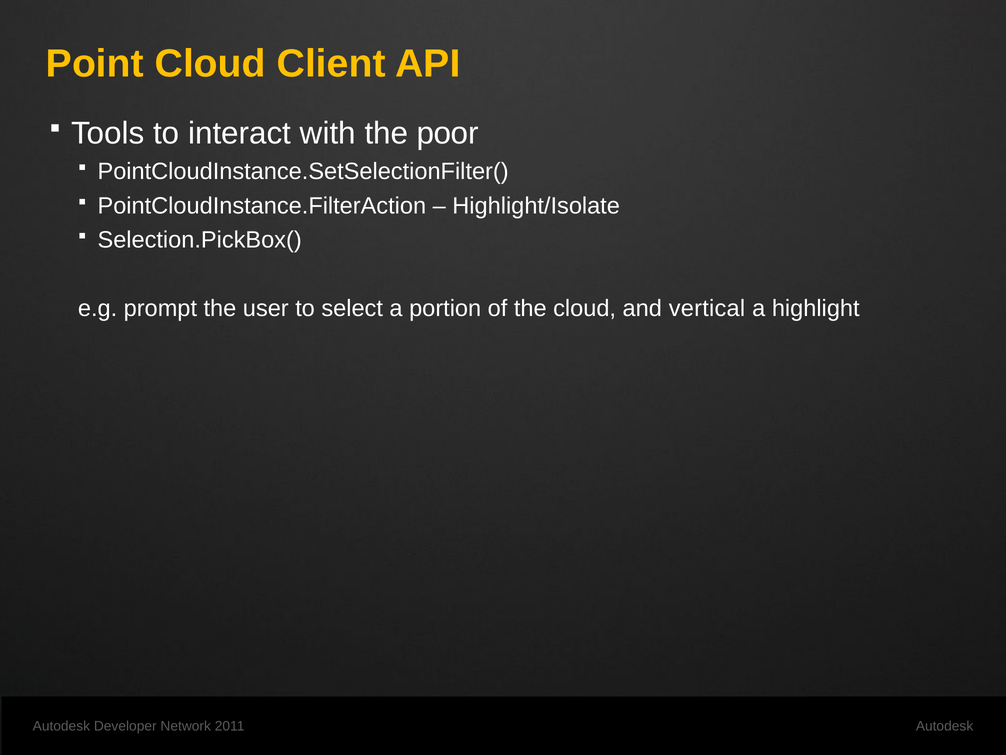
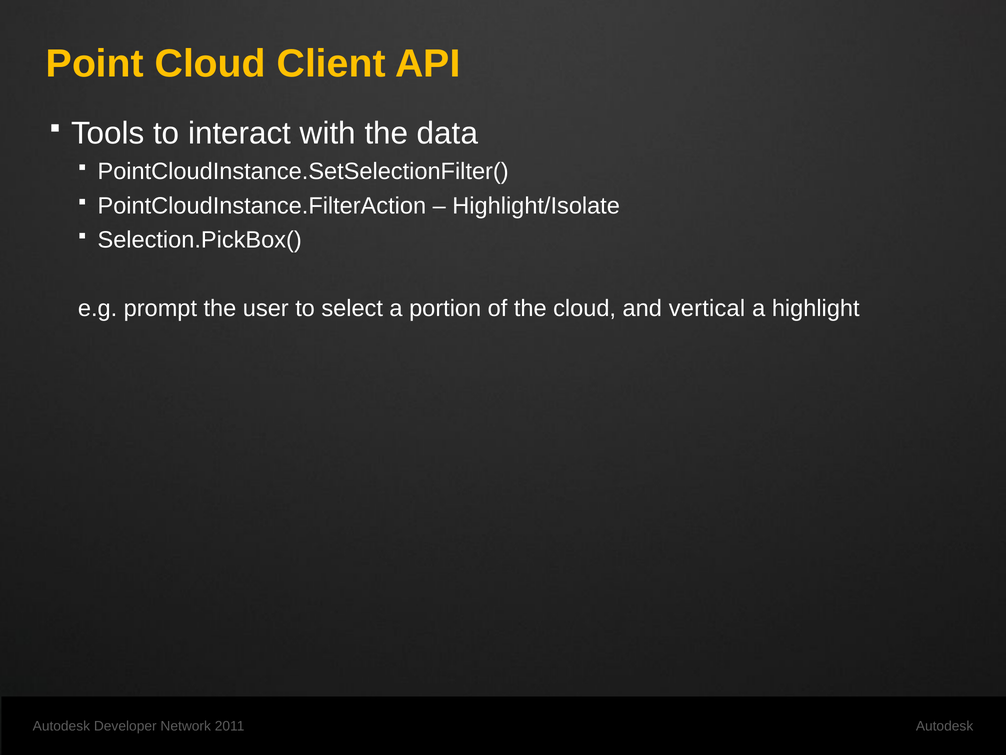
poor: poor -> data (447, 133)
